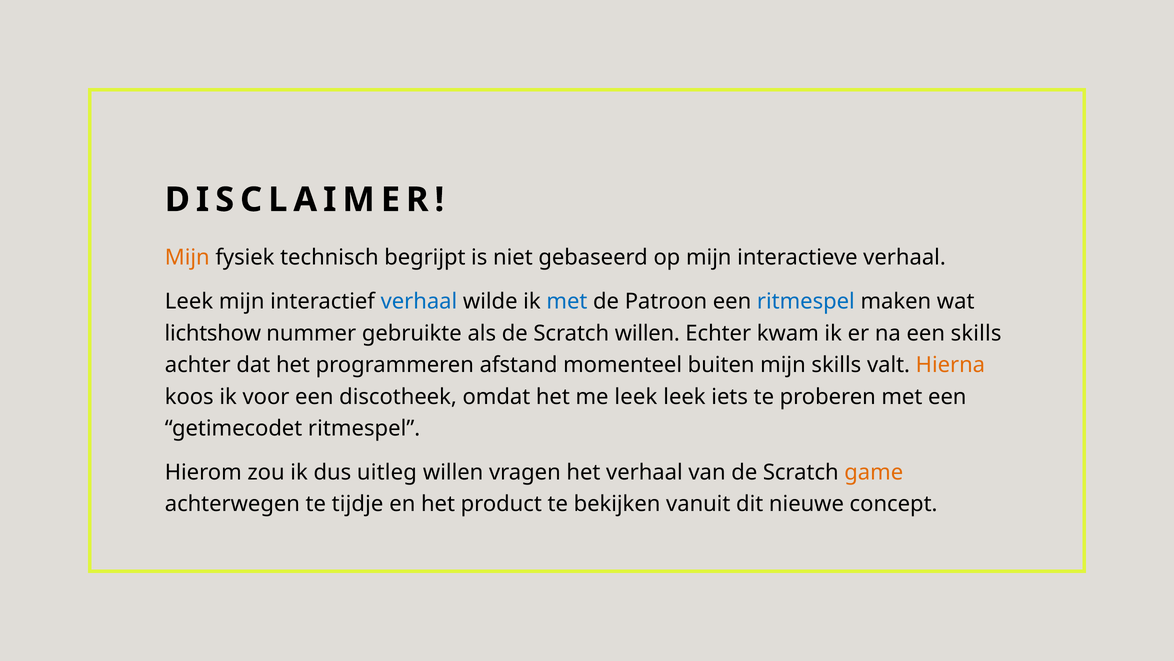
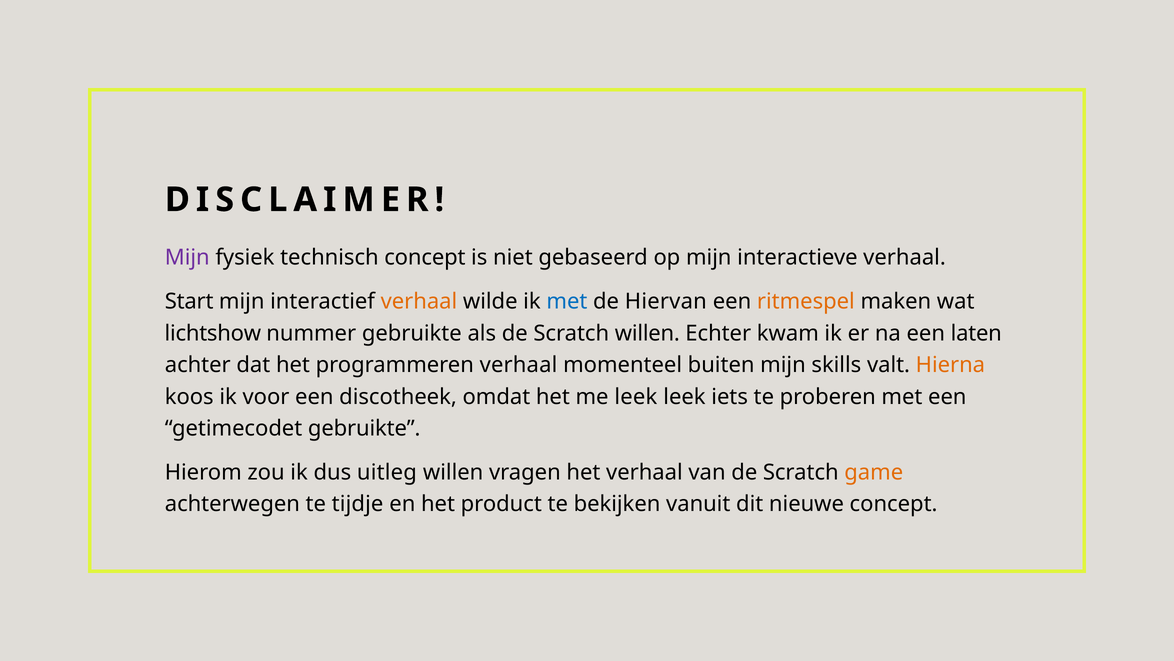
Mijn colour: orange -> purple (187, 257)
technisch begrijpt: begrijpt -> concept (425, 257)
Leek: Leek -> Start (189, 301)
verhaal colour: blue -> orange (419, 301)
Patroon: Patroon -> Hiervan (666, 301)
ritmespel colour: blue -> orange (806, 301)
een skills: skills -> laten (976, 333)
programmeren afstand: afstand -> verhaal (518, 365)
getimecodet ritmespel: ritmespel -> gebruikte (364, 428)
